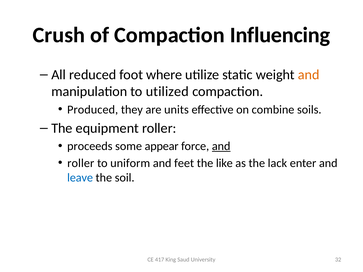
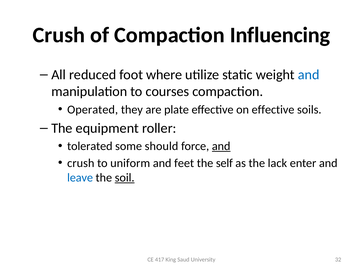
and colour: orange -> blue (309, 75)
utilized: utilized -> courses (167, 92)
Produced: Produced -> Operated (93, 110)
units: units -> plate (177, 110)
on combine: combine -> effective (273, 110)
proceeds: proceeds -> tolerated (90, 146)
appear: appear -> should (161, 146)
roller: roller -> crush (81, 163)
like: like -> self (224, 163)
soil underline: none -> present (125, 178)
